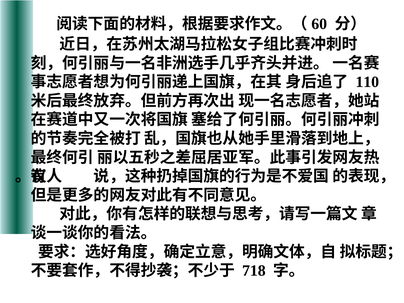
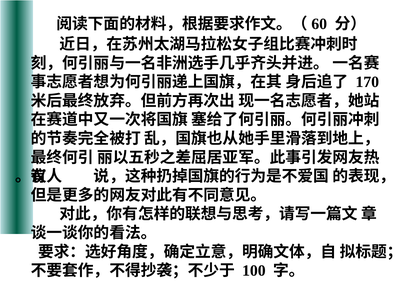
110: 110 -> 170 (367, 82)
718: 718 -> 100 (254, 271)
